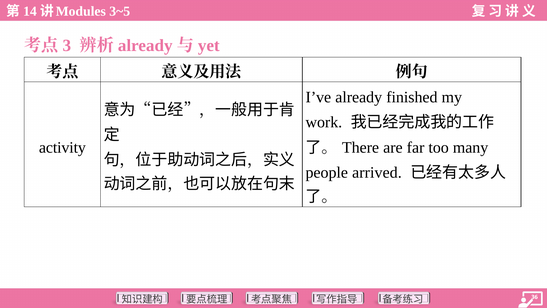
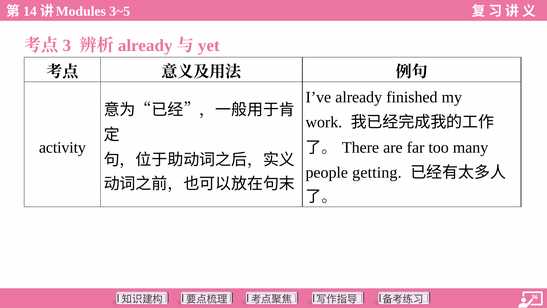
arrived: arrived -> getting (377, 172)
